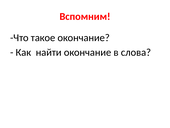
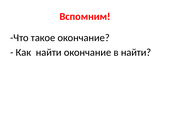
в слова: слова -> найти (136, 52)
